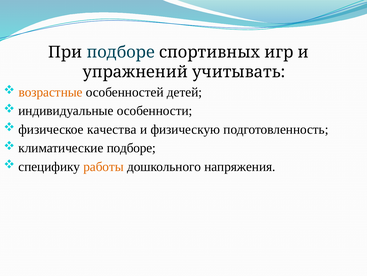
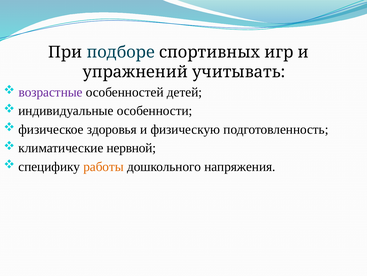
возрастные colour: orange -> purple (51, 92)
качества: качества -> здоровья (112, 129)
климатические подборе: подборе -> нервной (131, 148)
